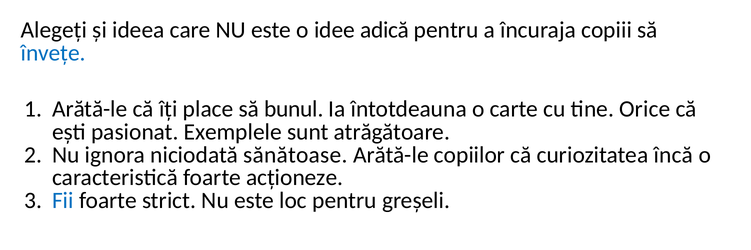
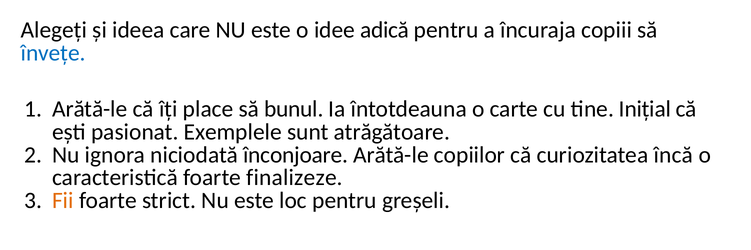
Orice: Orice -> Inițial (645, 109)
sănătoase: sănătoase -> înconjoare (296, 155)
acționeze: acționeze -> finalizeze (295, 178)
Fii colour: blue -> orange (63, 201)
